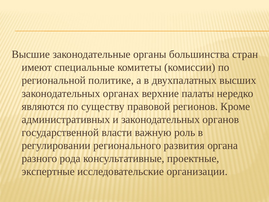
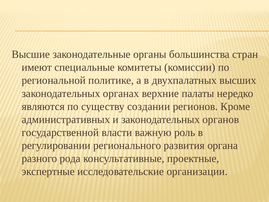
правовой: правовой -> создании (149, 106)
